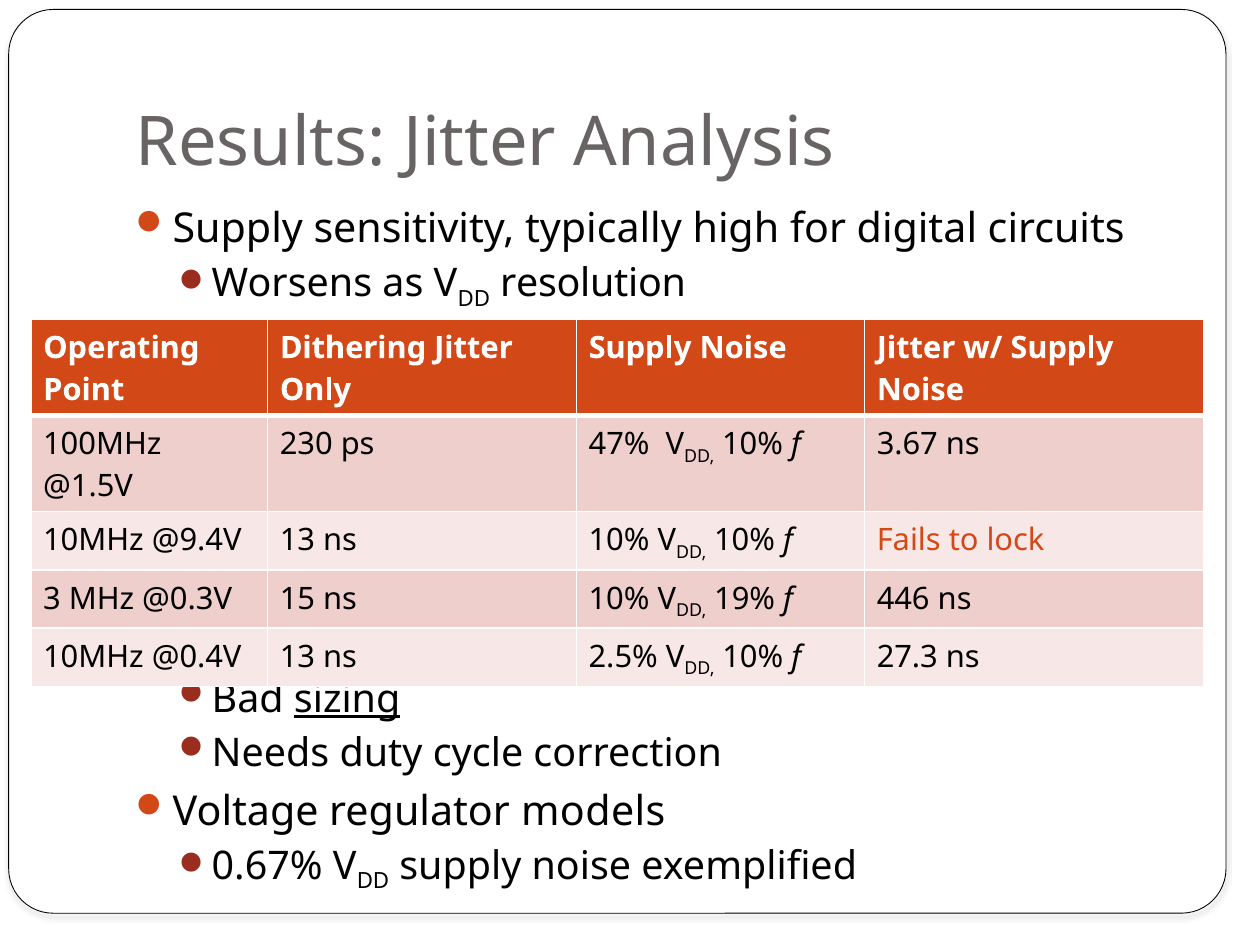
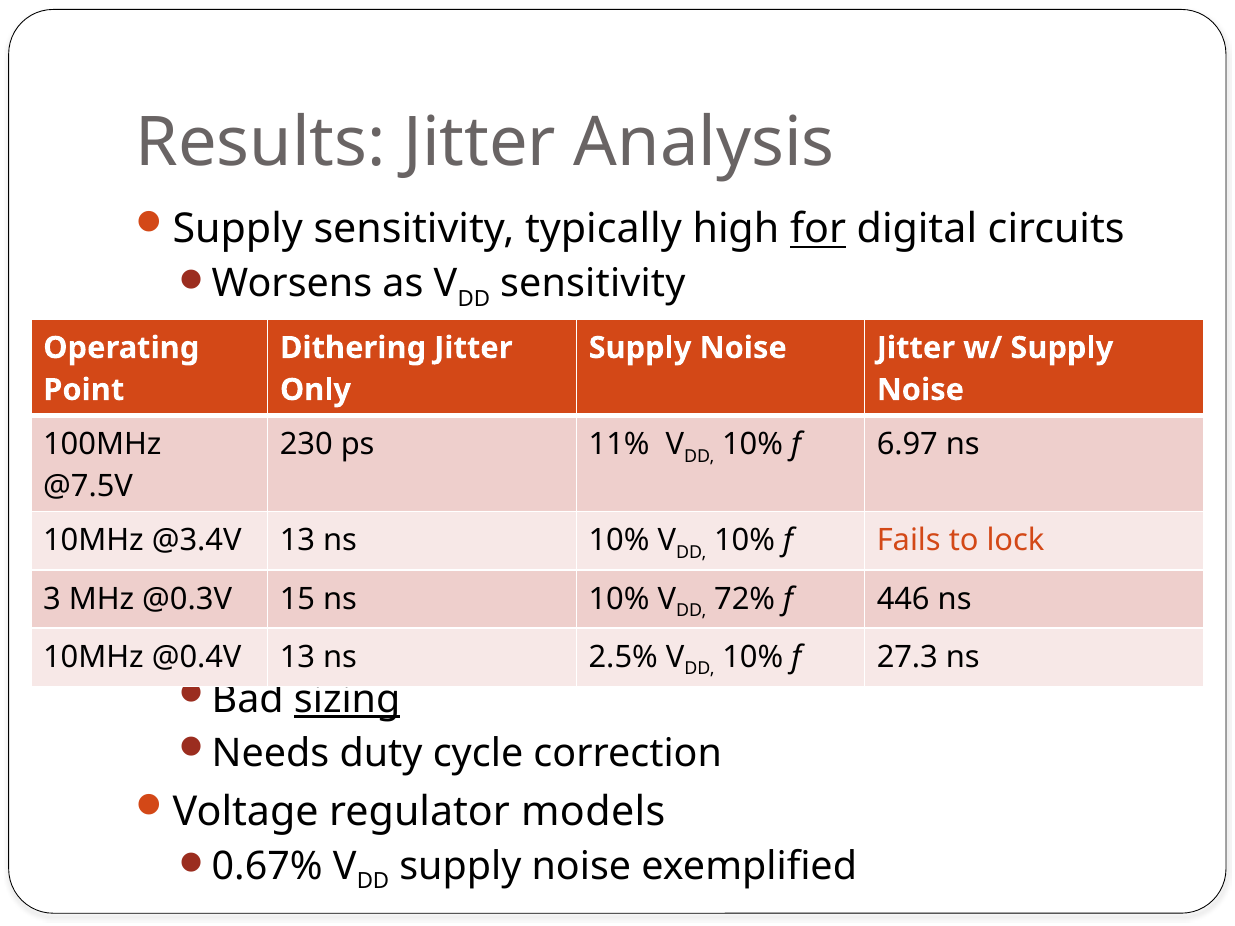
for underline: none -> present (818, 229)
resolution: resolution -> sensitivity (593, 284)
47%: 47% -> 11% (619, 444)
3.67: 3.67 -> 6.97 (907, 444)
@1.5V: @1.5V -> @7.5V (88, 486)
@9.4V: @9.4V -> @3.4V (197, 541)
19%: 19% -> 72% (745, 599)
